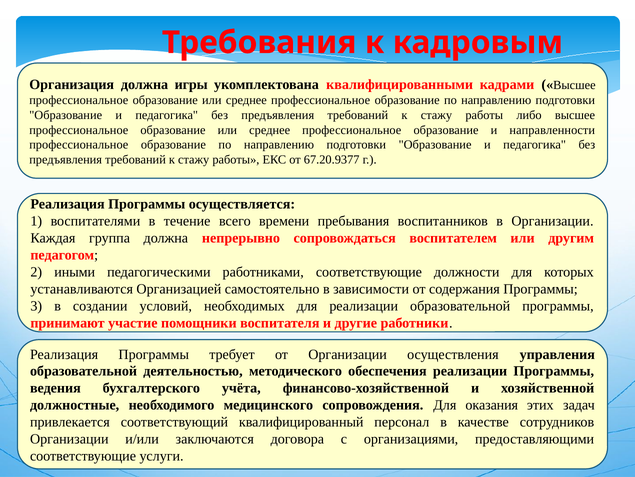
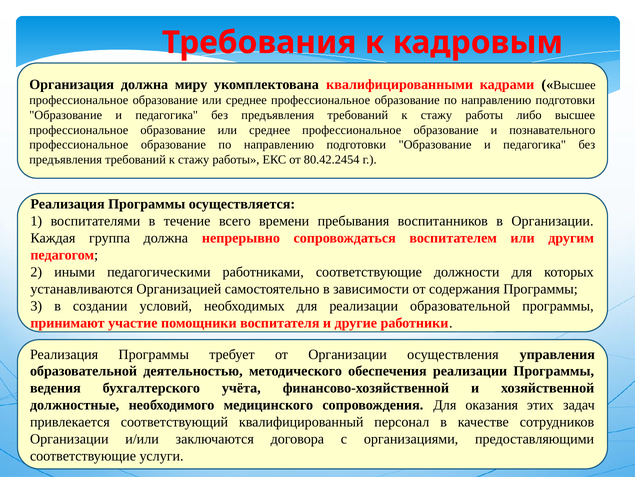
игры: игры -> миру (191, 84)
направленности: направленности -> познавательного (552, 130)
67.20.9377: 67.20.9377 -> 80.42.2454 (332, 159)
